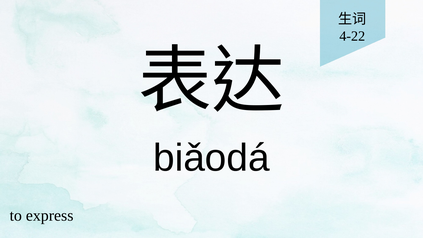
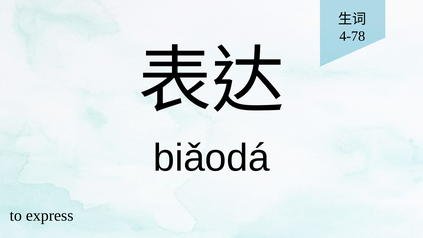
4-22: 4-22 -> 4-78 (352, 36)
